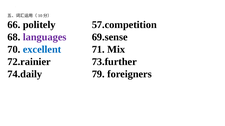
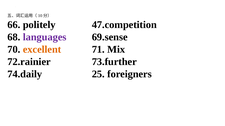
57.competition: 57.competition -> 47.competition (124, 25)
excellent colour: blue -> orange (42, 50)
79: 79 -> 25 (98, 74)
